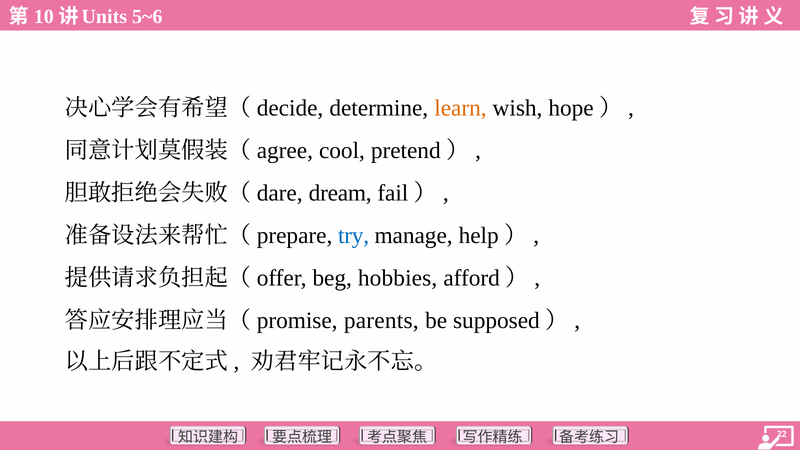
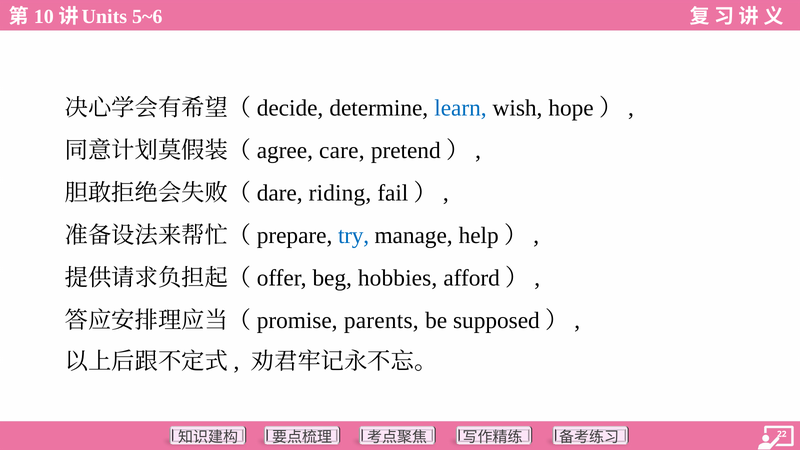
learn colour: orange -> blue (460, 108)
cool: cool -> care (342, 151)
dream: dream -> riding (340, 193)
